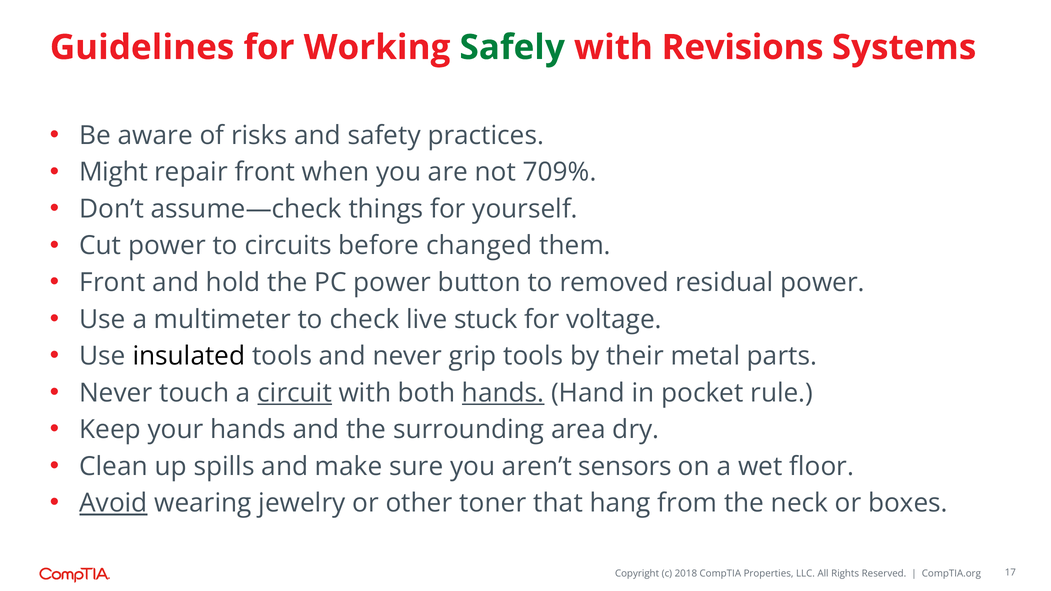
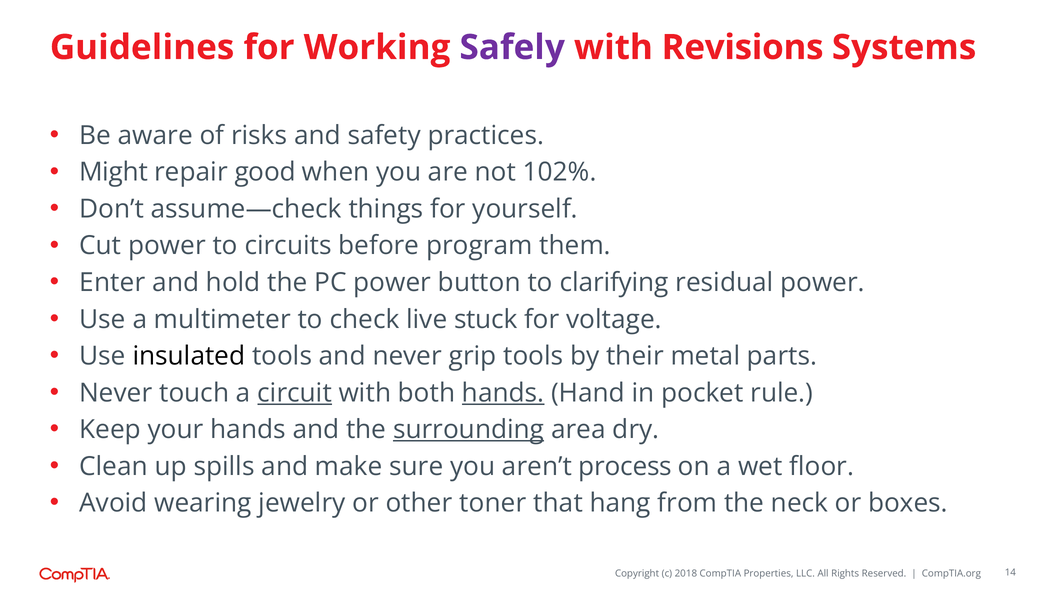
Safely colour: green -> purple (512, 47)
repair front: front -> good (265, 172)
709%: 709% -> 102% (560, 172)
changed: changed -> program (479, 246)
Front: Front -> Enter (112, 283)
removed: removed -> clarifying (614, 283)
surrounding underline: none -> present (469, 430)
sensors: sensors -> process (625, 467)
Avoid underline: present -> none (113, 503)
17: 17 -> 14 (1010, 573)
